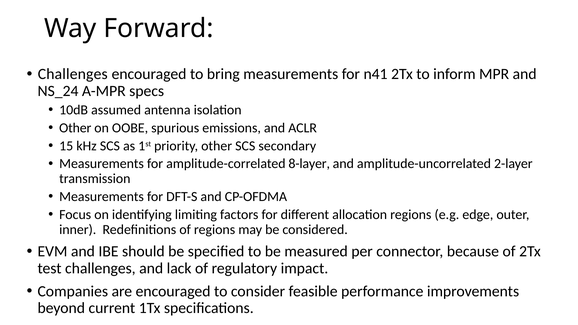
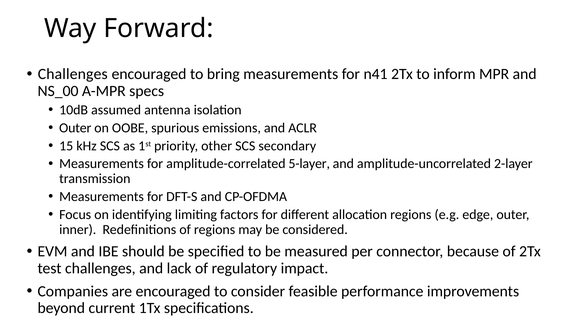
NS_24: NS_24 -> NS_00 (58, 91)
Other: Other -> Outer (75, 128)
8-layer: 8-layer -> 5-layer (309, 164)
